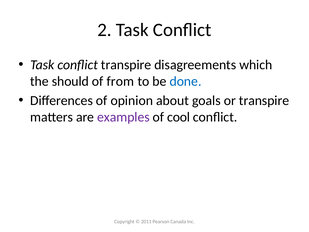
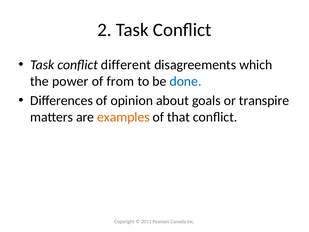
conflict transpire: transpire -> different (126, 65)
should: should -> power (70, 81)
examples colour: purple -> orange (123, 117)
cool: cool -> that (179, 117)
